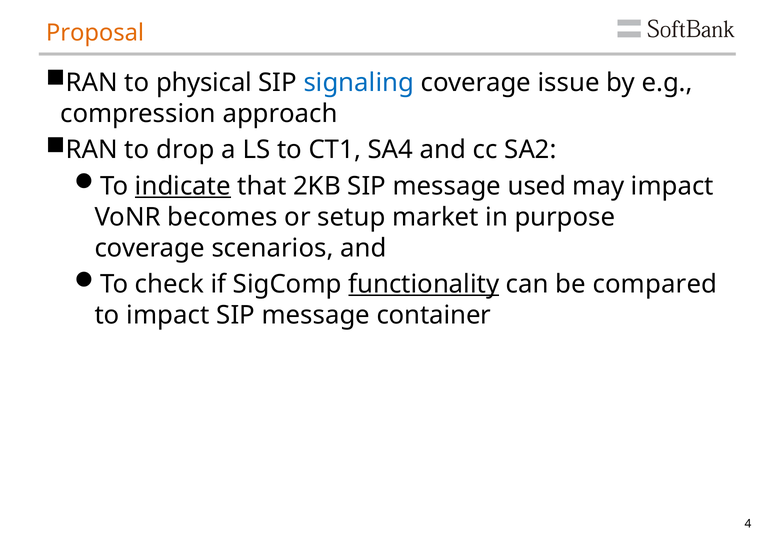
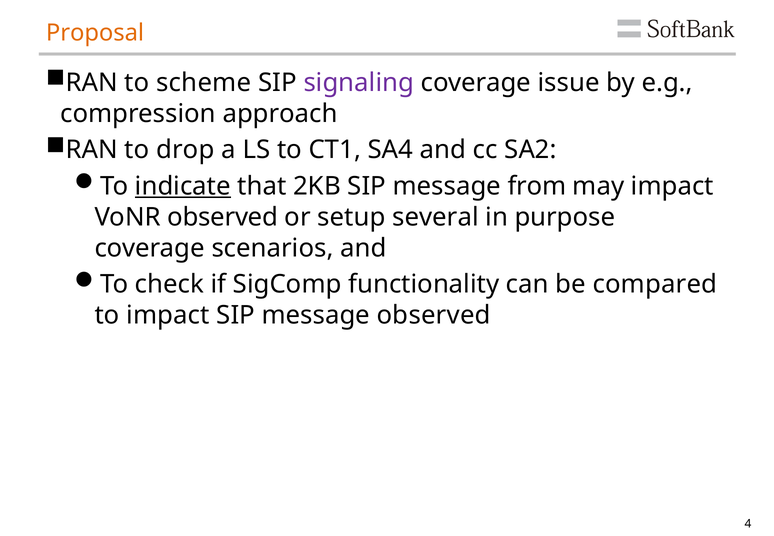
physical: physical -> scheme (204, 83)
signaling colour: blue -> purple (359, 83)
used: used -> from (537, 186)
VoNR becomes: becomes -> observed (223, 217)
market: market -> several (435, 217)
functionality underline: present -> none (424, 284)
message container: container -> observed (434, 315)
